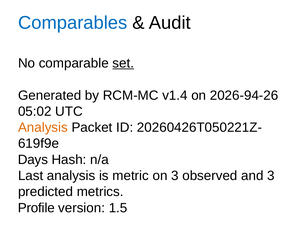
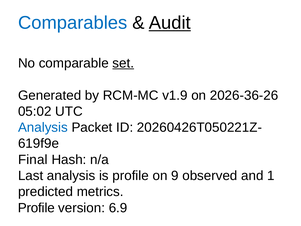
Audit underline: none -> present (170, 23)
v1.4: v1.4 -> v1.9 (175, 95)
2026-94-26: 2026-94-26 -> 2026-36-26 (244, 95)
Analysis colour: orange -> blue (43, 127)
Days: Days -> Final (33, 159)
is metric: metric -> profile (131, 176)
on 3: 3 -> 9 (175, 176)
and 3: 3 -> 1 (271, 176)
1.5: 1.5 -> 6.9 (118, 208)
